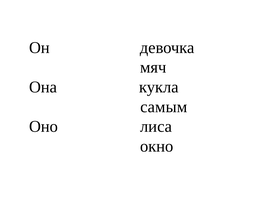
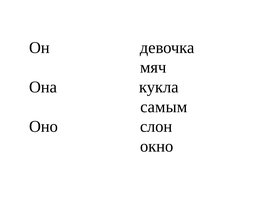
лиса: лиса -> слон (156, 126)
